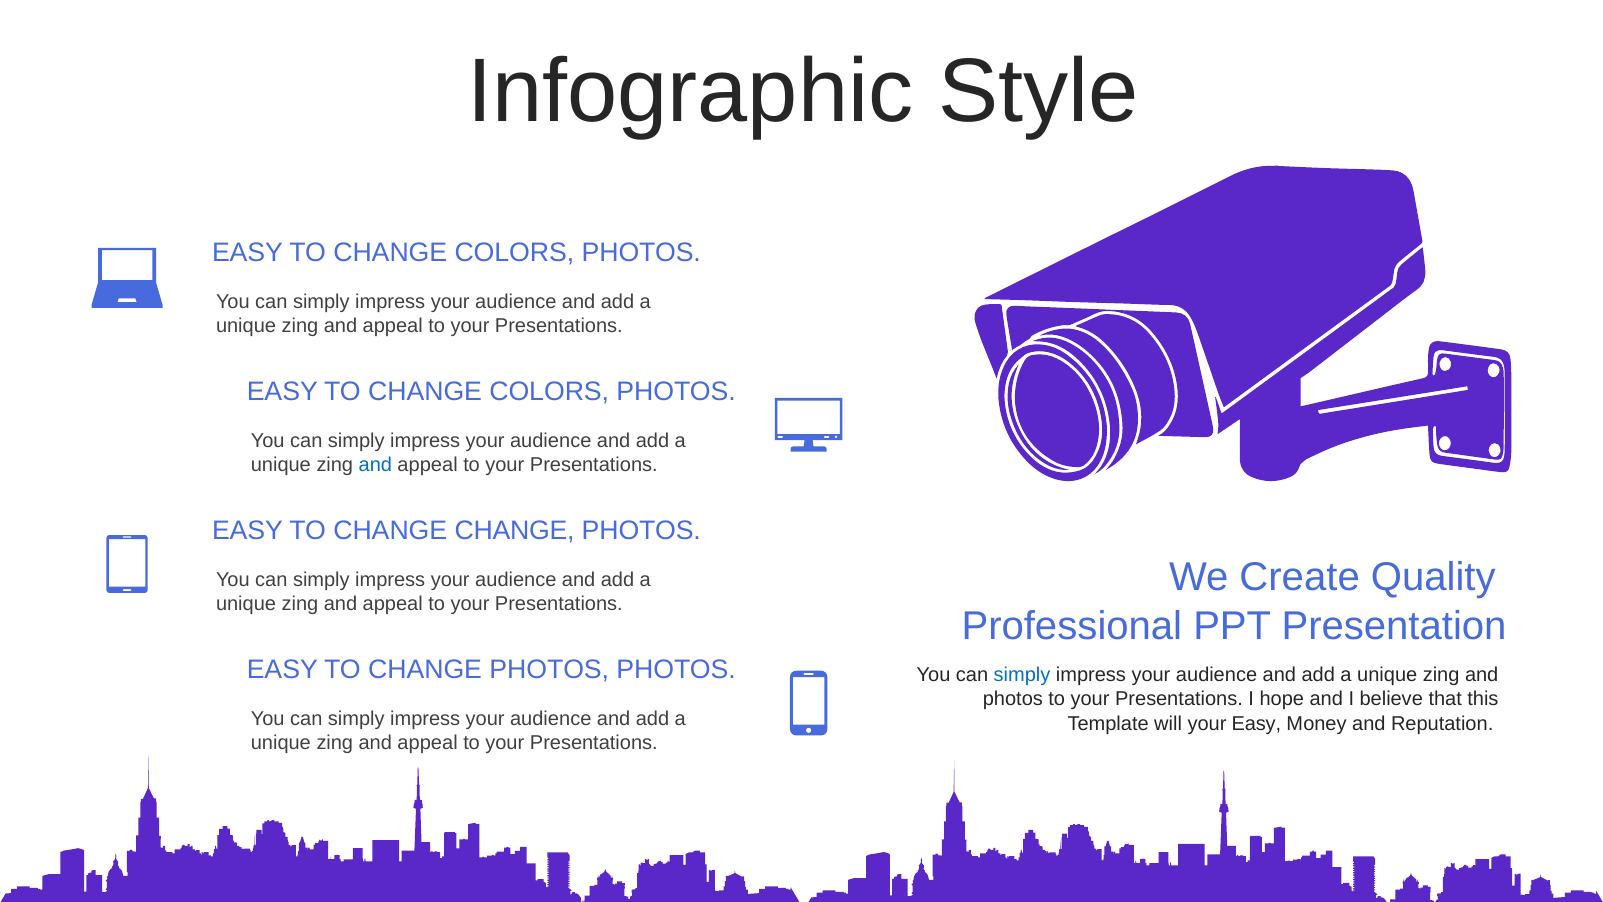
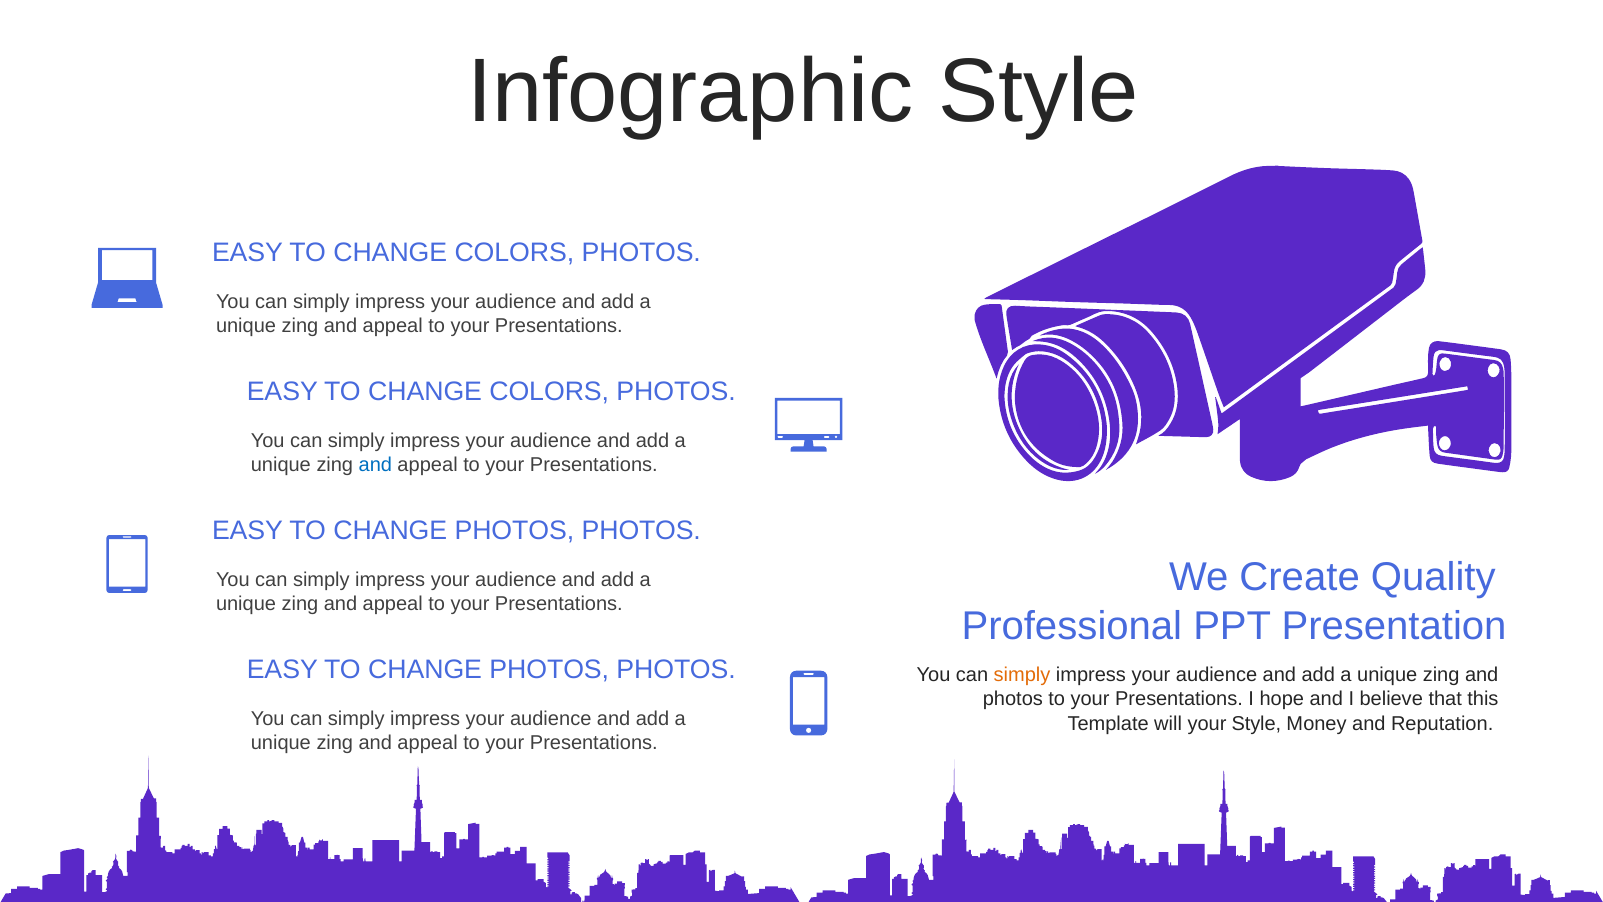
CHANGE: CHANGE -> PHOTOS (514, 530)
simply colour: blue -> orange (1022, 675)
your Easy: Easy -> Style (1256, 723)
